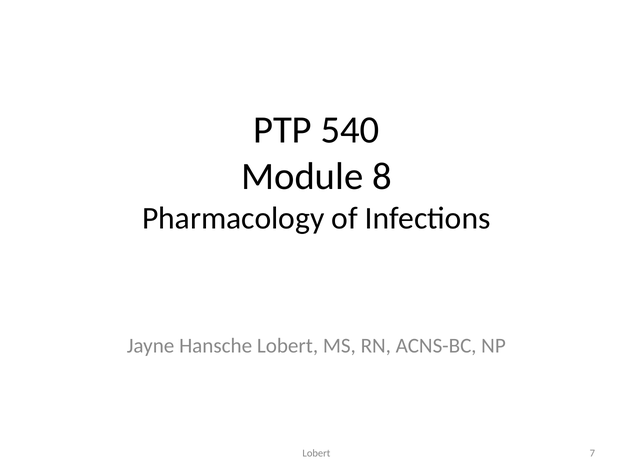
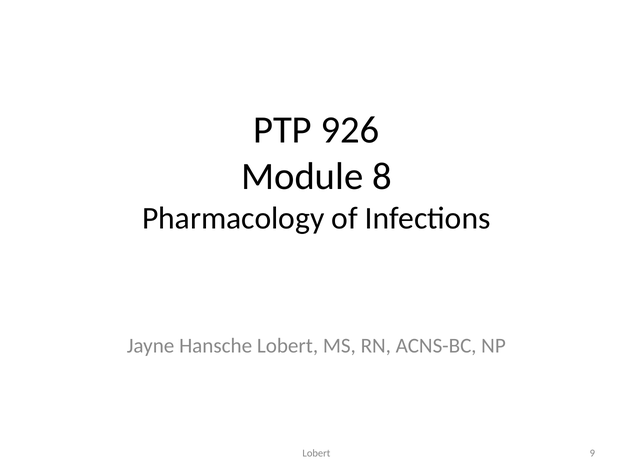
540: 540 -> 926 (350, 130)
7: 7 -> 9 (592, 453)
